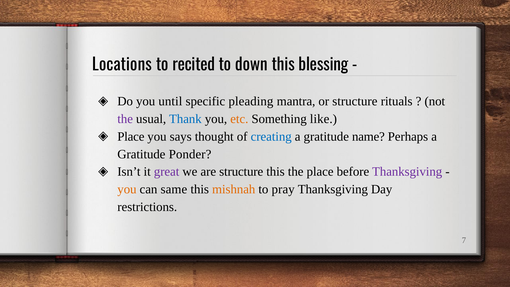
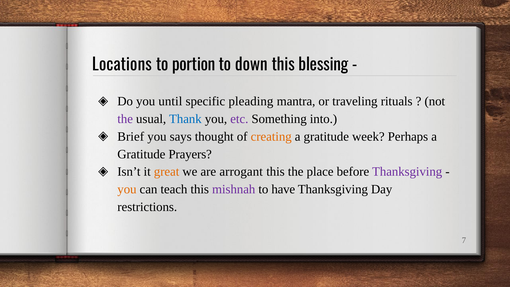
recited: recited -> portion (194, 65)
or structure: structure -> traveling (355, 101)
etc colour: orange -> purple (239, 119)
like: like -> into (323, 119)
Place: Place -> Brief (131, 137)
creating colour: blue -> orange (271, 137)
name: name -> week (368, 137)
Ponder: Ponder -> Prayers (190, 154)
great colour: purple -> orange (167, 172)
are structure: structure -> arrogant (241, 172)
same: same -> teach (174, 189)
mishnah colour: orange -> purple (234, 189)
pray: pray -> have (283, 189)
